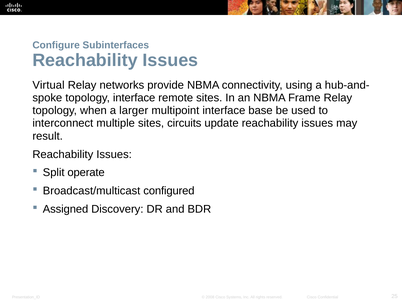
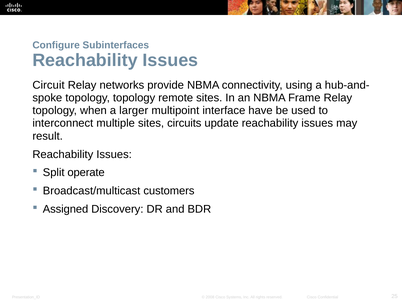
Virtual: Virtual -> Circuit (49, 85)
topology interface: interface -> topology (134, 98)
base: base -> have (260, 111)
configured: configured -> customers (169, 191)
